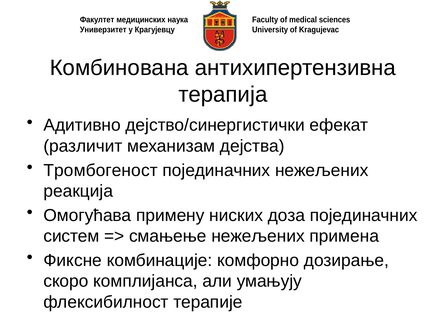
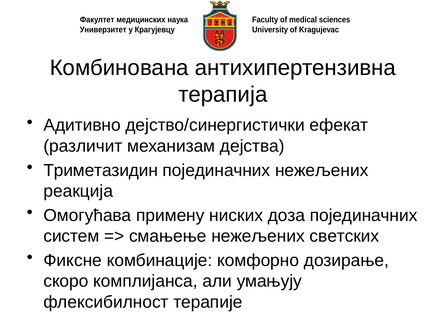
Тромбогеност: Тромбогеност -> Триметазидин (101, 171)
примена: примена -> светских (344, 237)
